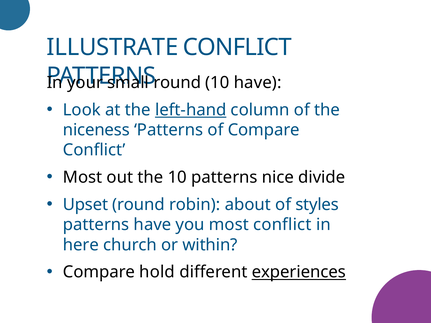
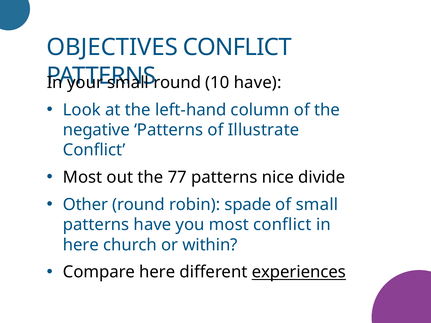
ILLUSTRATE: ILLUSTRATE -> OBJECTIVES (112, 47)
left-hand underline: present -> none (191, 110)
niceness: niceness -> negative (96, 130)
of Compare: Compare -> Illustrate (264, 130)
the 10: 10 -> 77 (177, 177)
Upset: Upset -> Other (85, 205)
about: about -> spade (248, 205)
of styles: styles -> small (317, 205)
Compare hold: hold -> here (157, 272)
